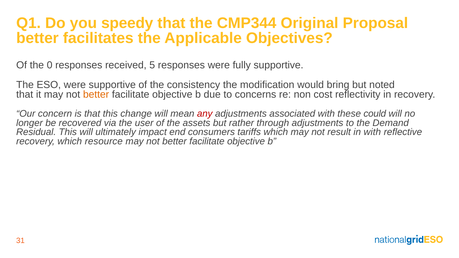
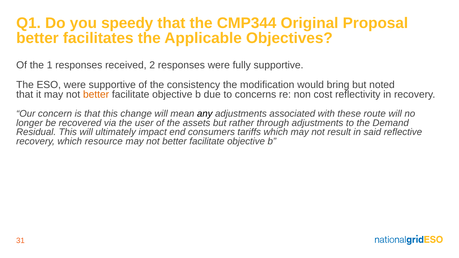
0: 0 -> 1 (50, 65)
5: 5 -> 2 (152, 65)
any colour: red -> black (205, 114)
could: could -> route (375, 114)
in with: with -> said (372, 132)
